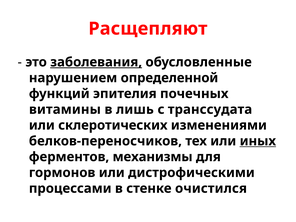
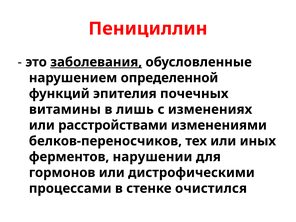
Расщепляют: Расщепляют -> Пенициллин (148, 29)
транссудата: транссудата -> изменениях (210, 109)
склеротических: склеротических -> расстройствами (113, 125)
иных underline: present -> none (258, 141)
механизмы: механизмы -> нарушении (152, 157)
